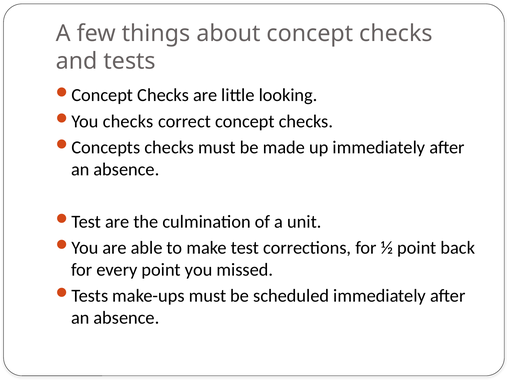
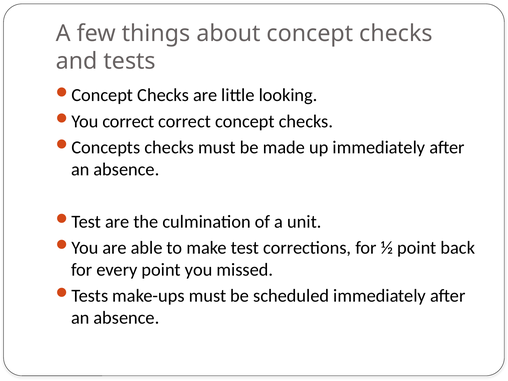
checks: checks -> correct (128, 121)
